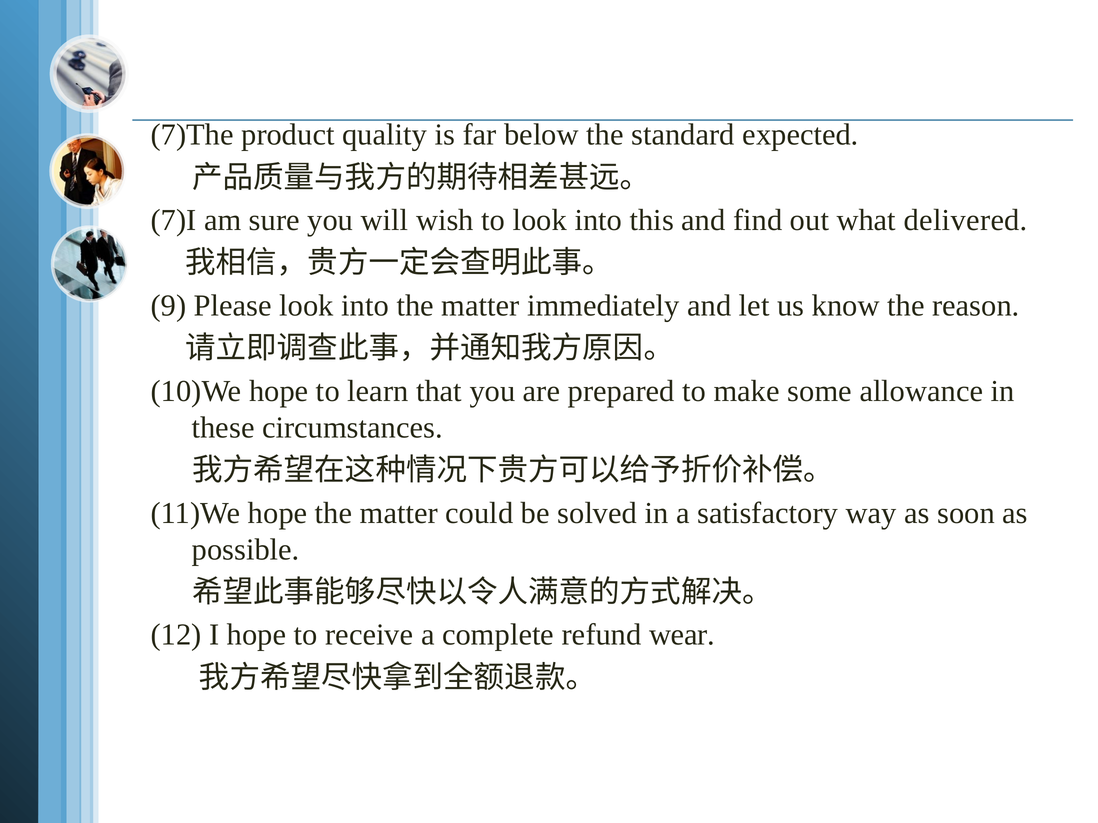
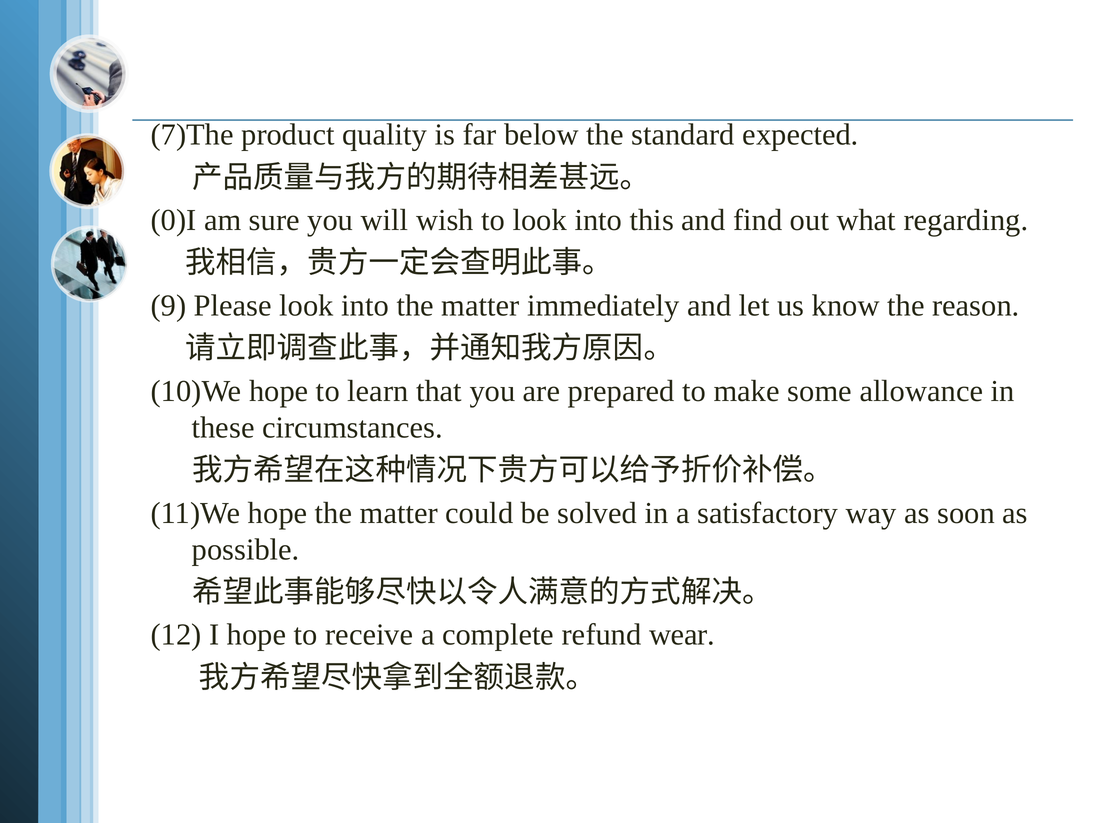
7)I: 7)I -> 0)I (174, 220)
delivered: delivered -> regarding (966, 220)
